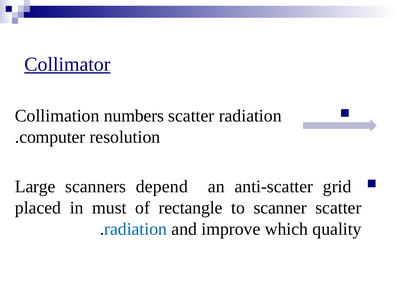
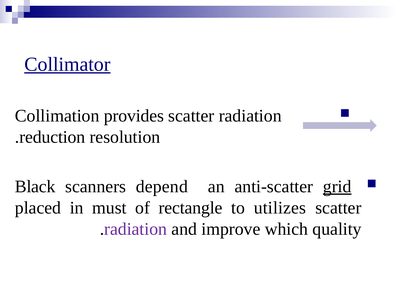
numbers: numbers -> provides (134, 116)
computer: computer -> reduction (52, 137)
Large: Large -> Black (35, 187)
grid underline: none -> present (337, 187)
scanner: scanner -> utilizes (280, 208)
radiation colour: blue -> purple (136, 229)
